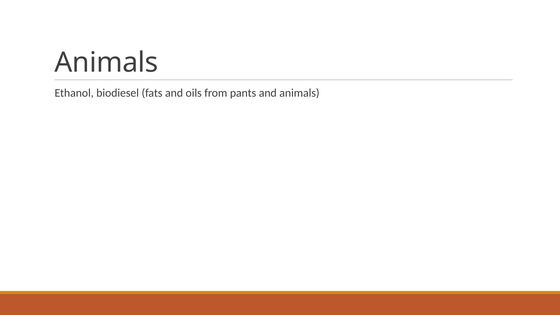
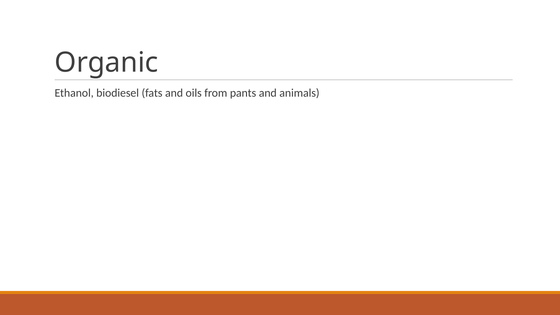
Animals: Animals -> Organic (106, 63)
